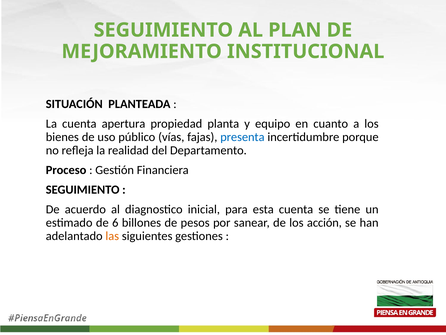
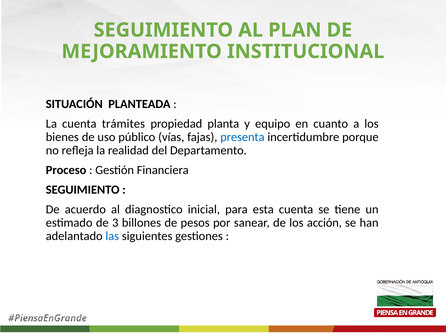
apertura: apertura -> trámites (123, 124)
6: 6 -> 3 (115, 222)
las colour: orange -> blue (112, 236)
